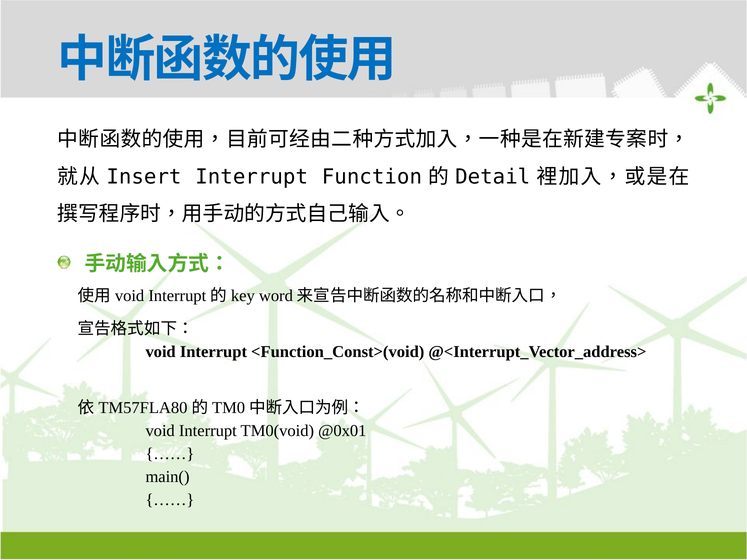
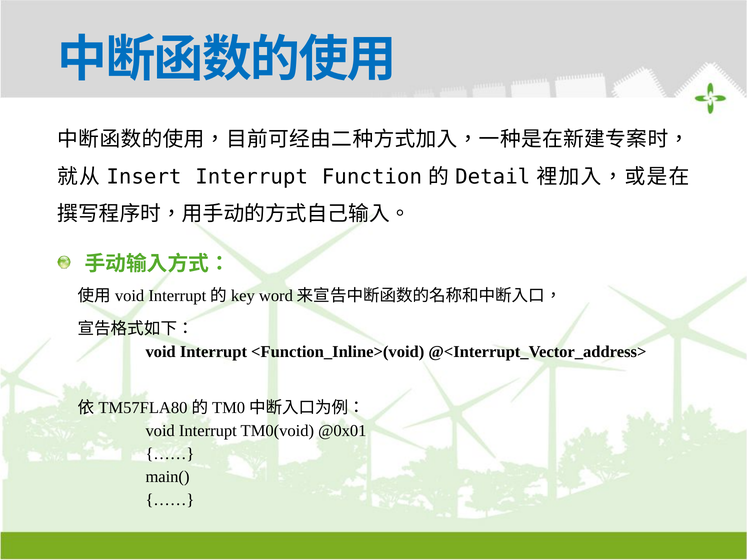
<Function_Const>(void: <Function_Const>(void -> <Function_Inline>(void (338, 352)
